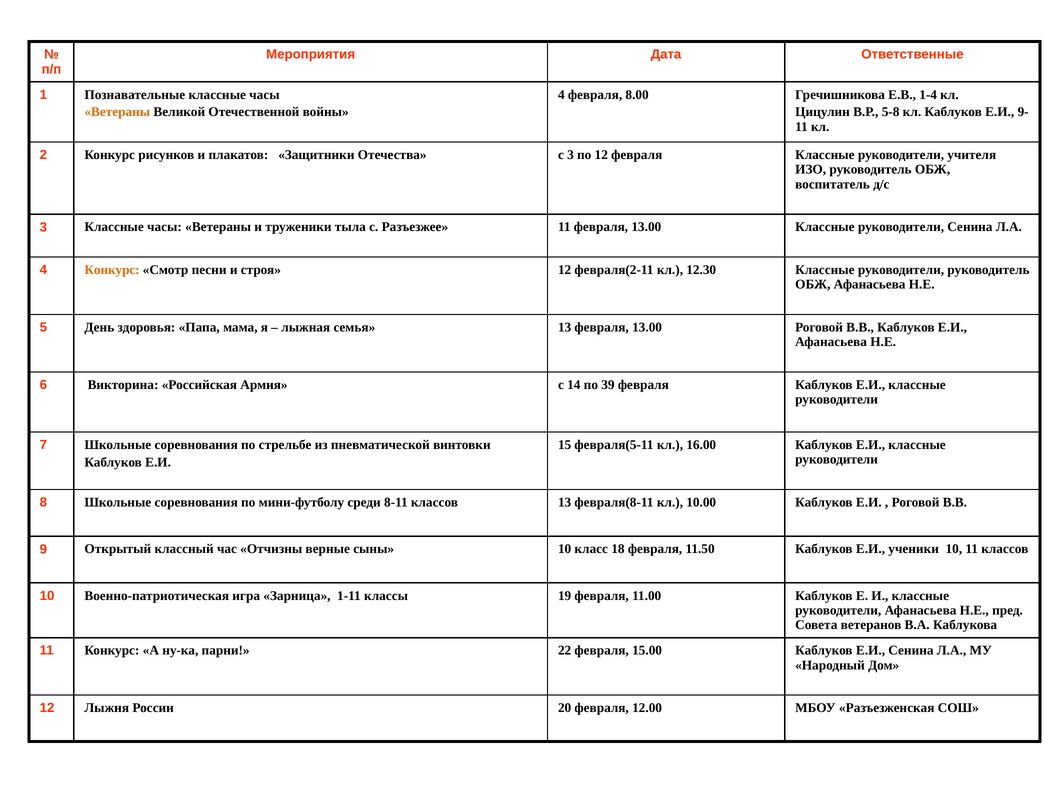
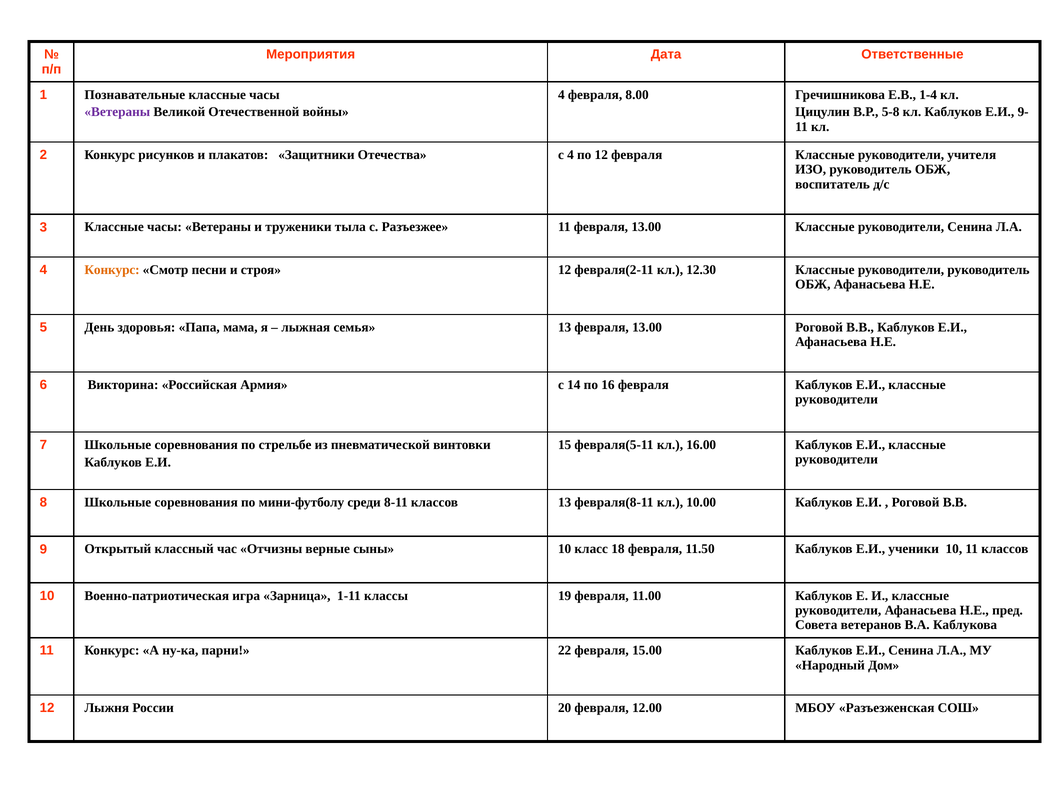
Ветераны colour: orange -> purple (117, 112)
с 3: 3 -> 4 (571, 155)
39: 39 -> 16 (608, 385)
